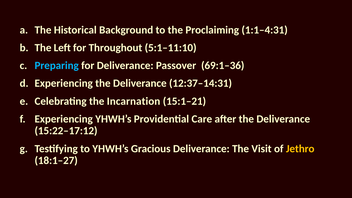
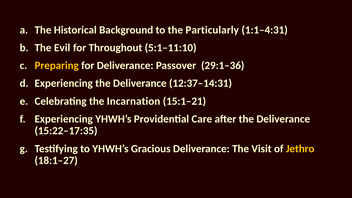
Proclaiming: Proclaiming -> Particularly (212, 30)
Left: Left -> Evil (62, 48)
Preparing colour: light blue -> yellow (57, 66)
69:1–36: 69:1–36 -> 29:1–36 (223, 66)
15:22–17:12: 15:22–17:12 -> 15:22–17:35 (66, 131)
